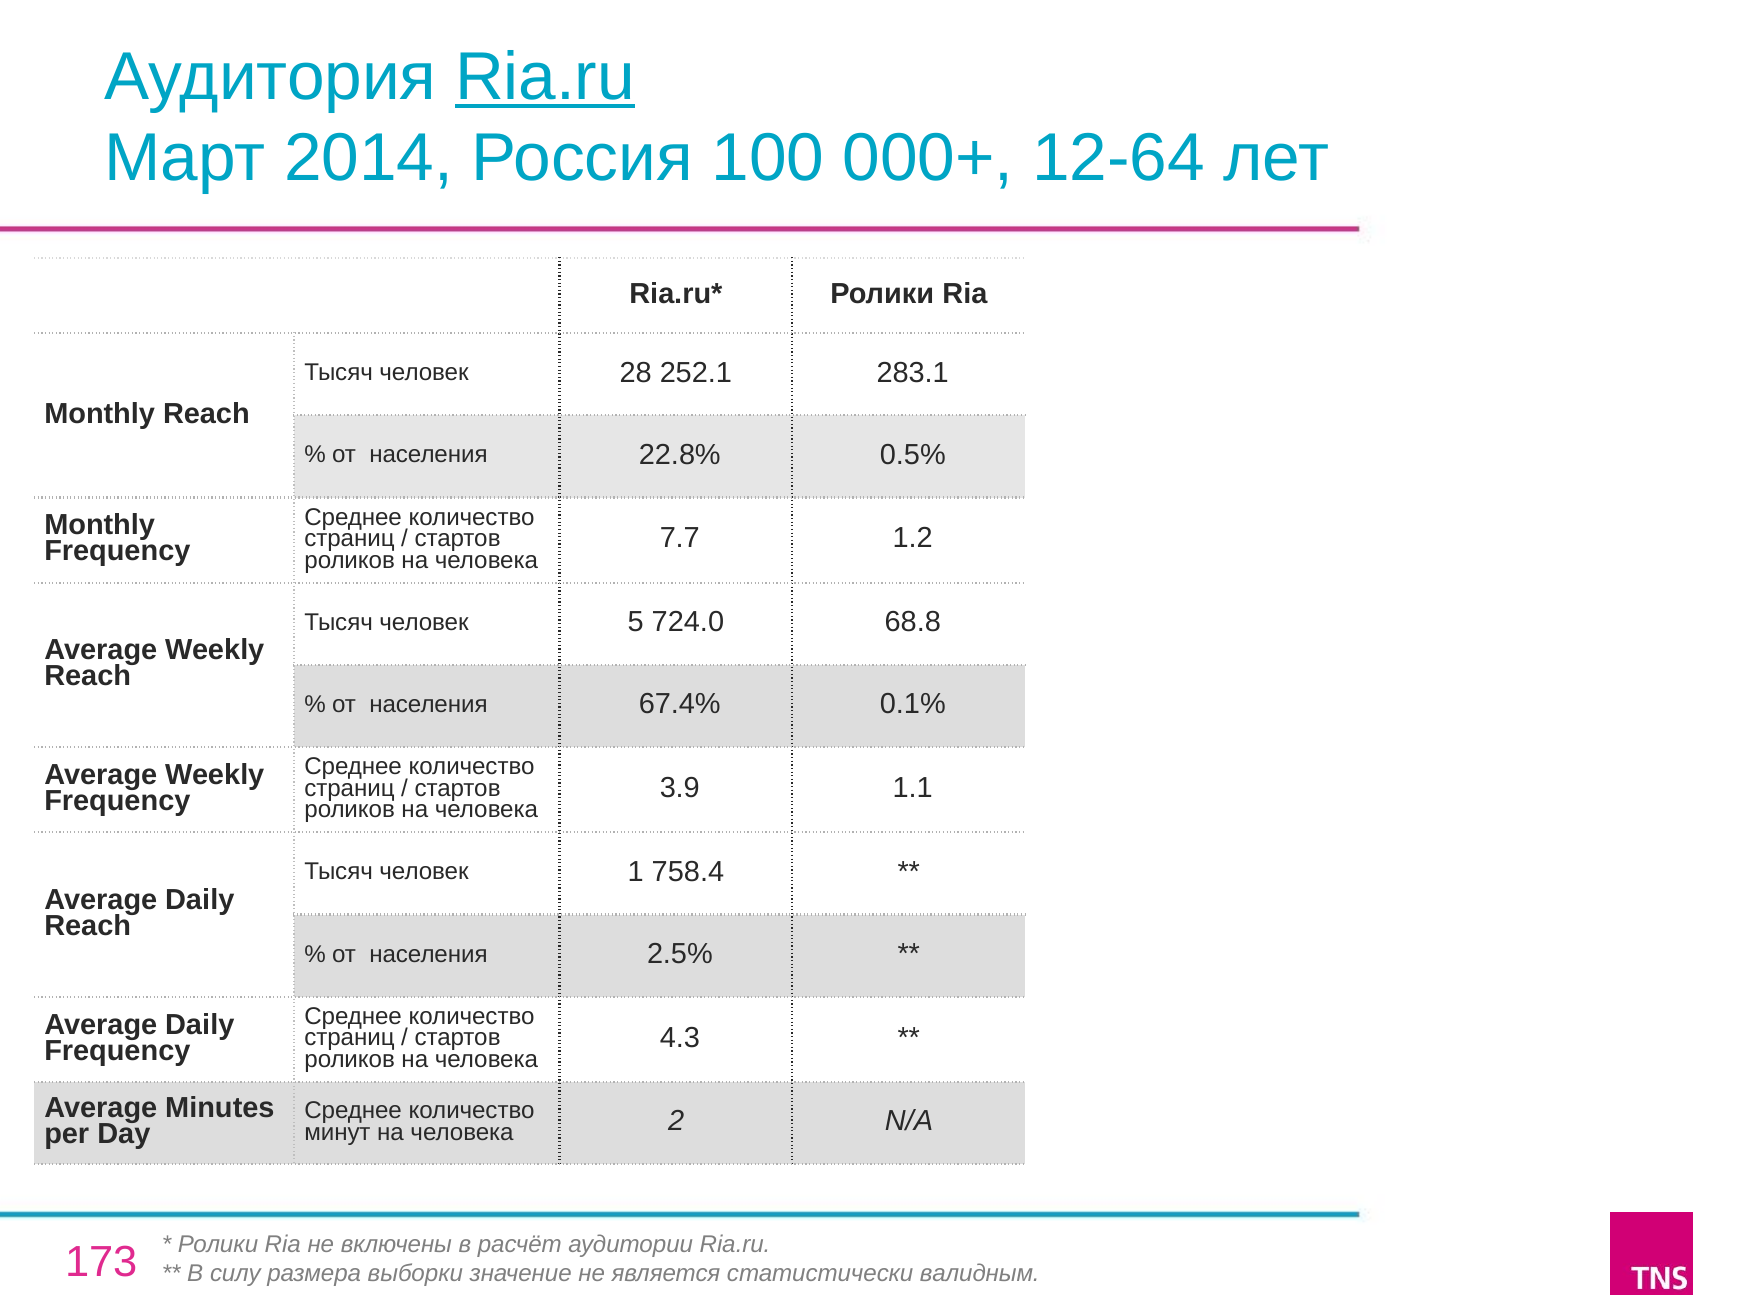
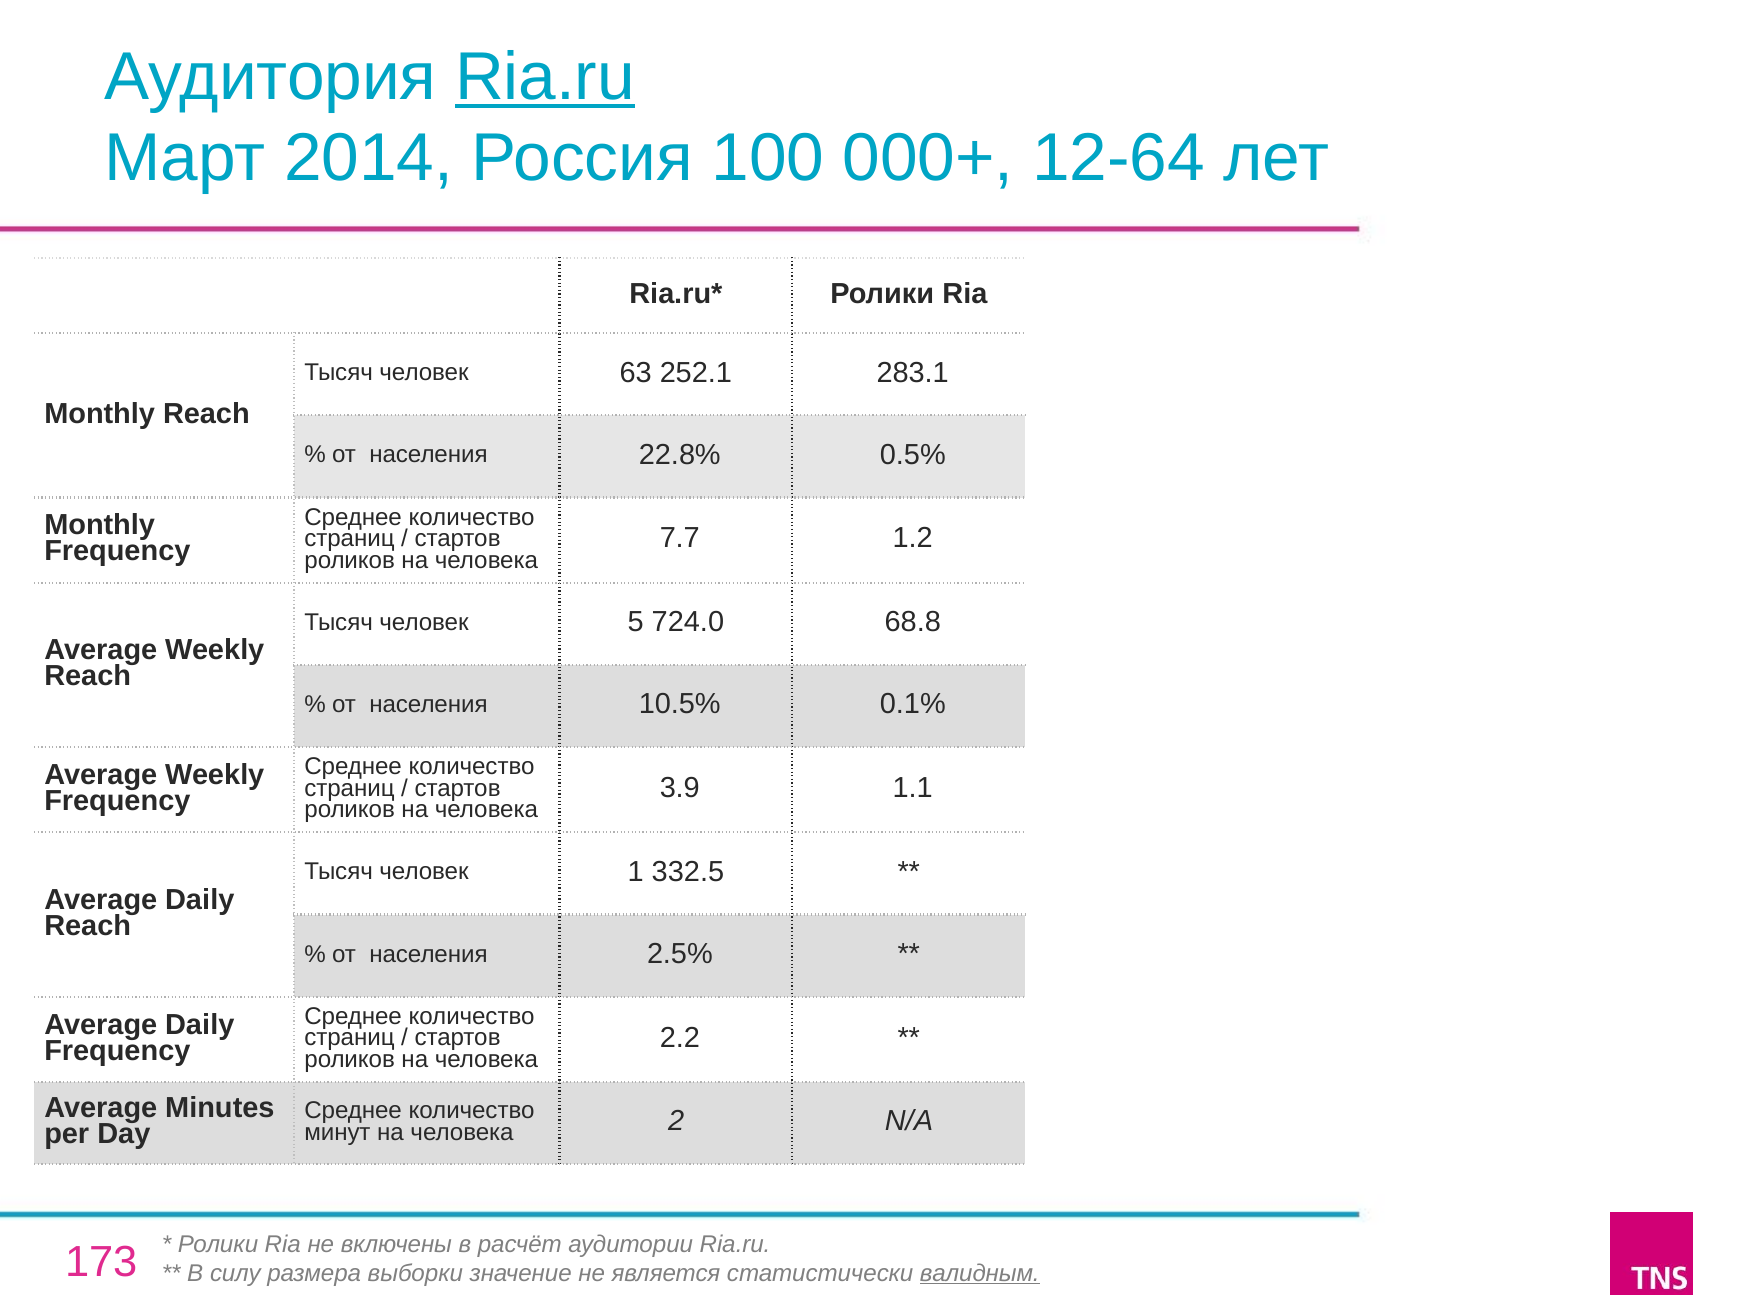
28: 28 -> 63 (636, 372)
67.4%: 67.4% -> 10.5% (680, 704)
758.4: 758.4 -> 332.5 (688, 871)
4.3: 4.3 -> 2.2 (680, 1037)
валидным underline: none -> present (980, 1273)
